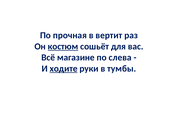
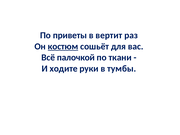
прочная: прочная -> приветы (70, 35)
магазине: магазине -> палочкой (76, 57)
слева: слева -> ткани (120, 57)
ходите underline: present -> none (64, 69)
